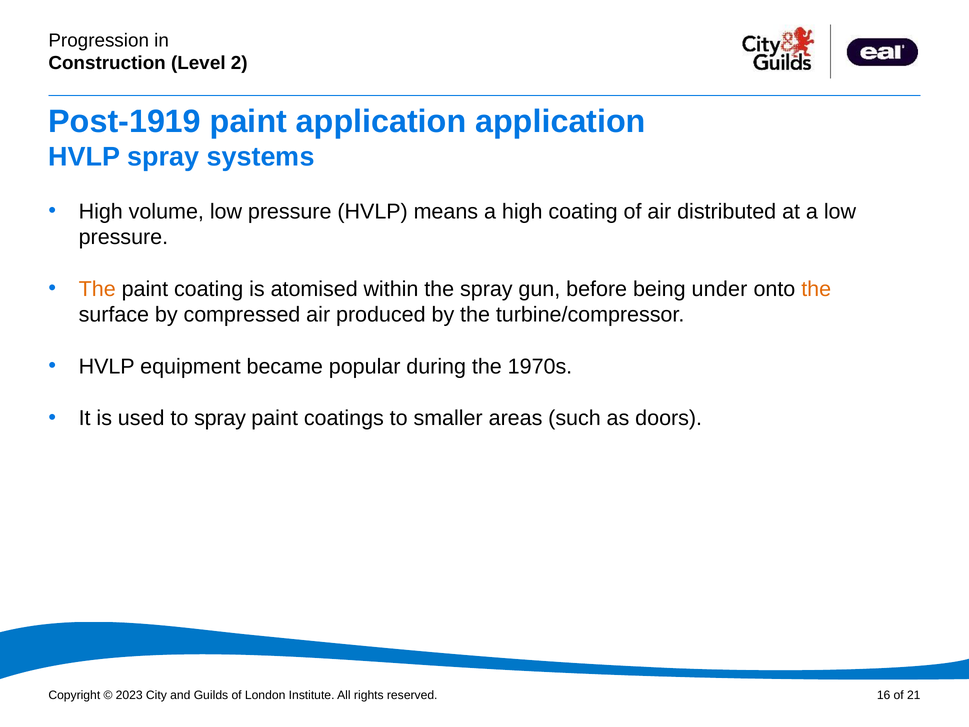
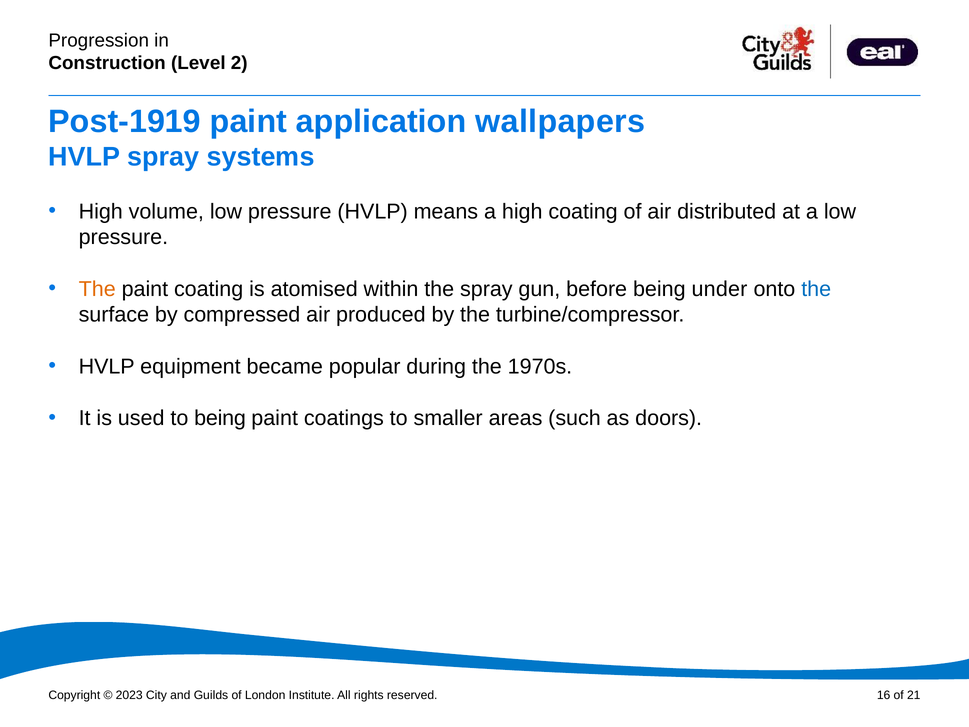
application application: application -> wallpapers (560, 121)
the colour: orange -> blue (816, 289)
to spray: spray -> being (220, 418)
